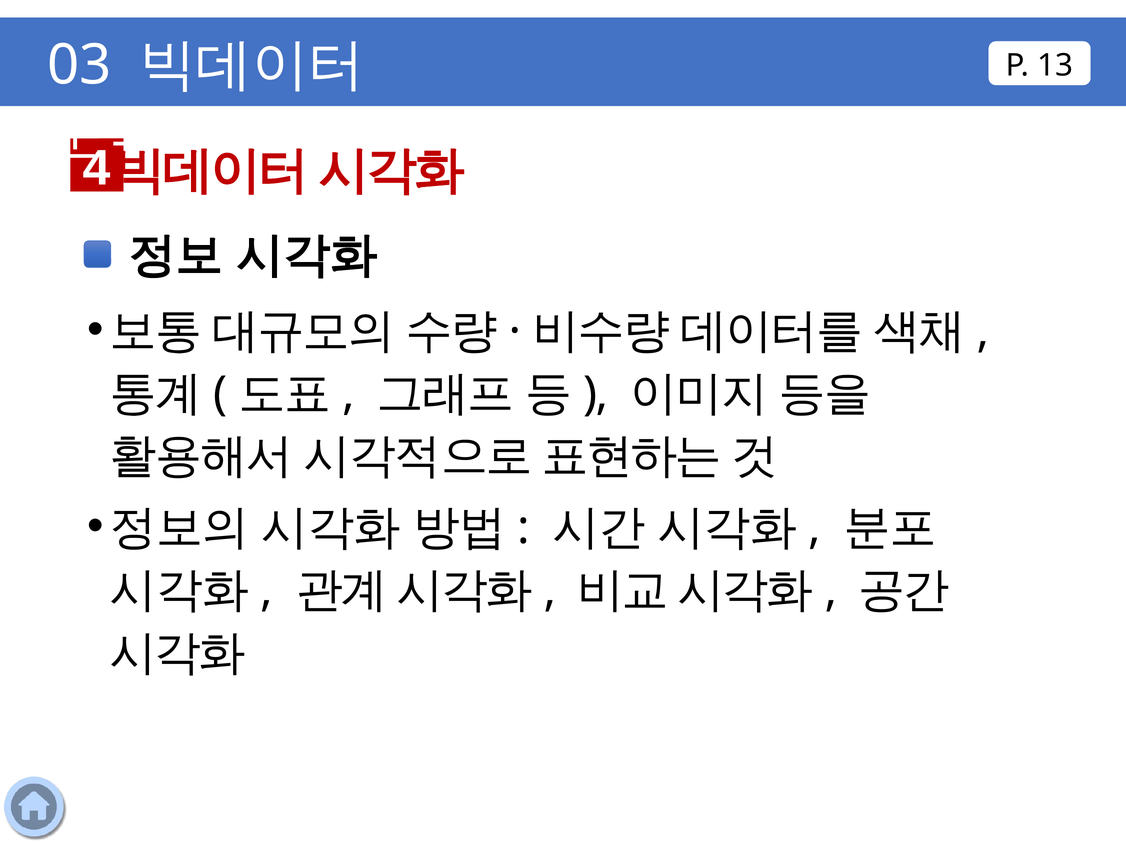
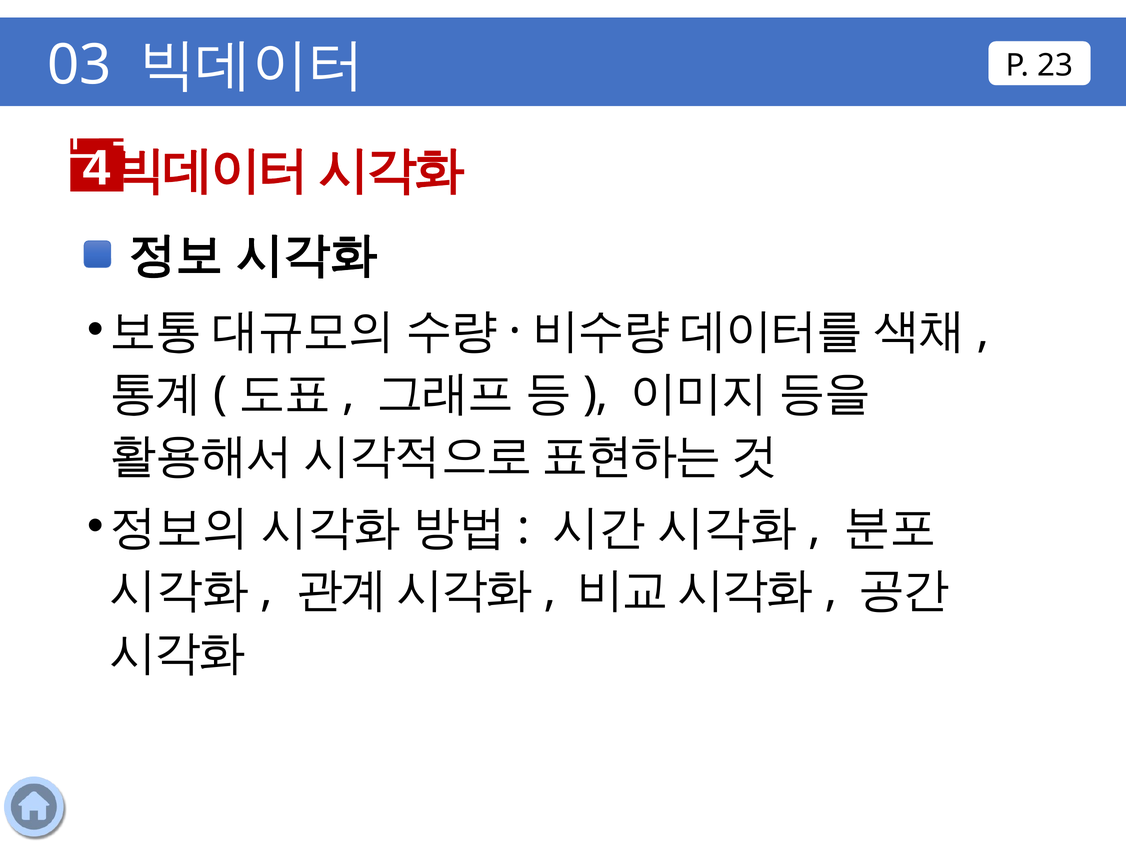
13: 13 -> 23 (1055, 65)
